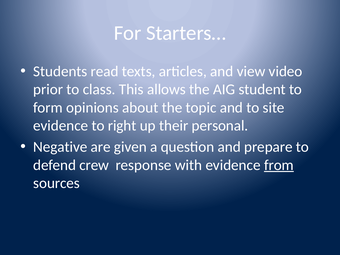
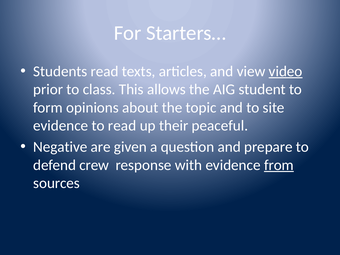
video underline: none -> present (286, 71)
to right: right -> read (122, 126)
personal: personal -> peaceful (220, 126)
